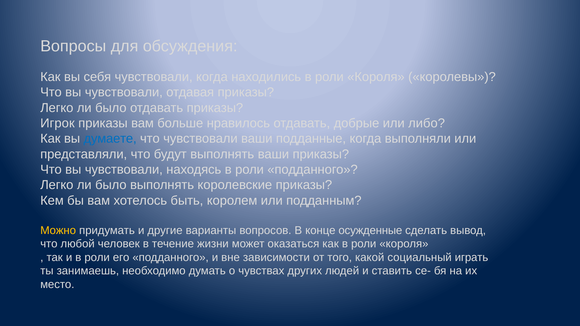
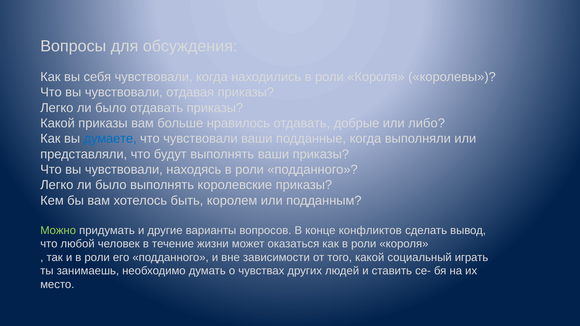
Игрок: Игрок -> Какой (58, 123)
Можно colour: yellow -> light green (58, 231)
осужденные: осужденные -> конфликтов (370, 231)
